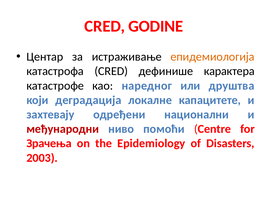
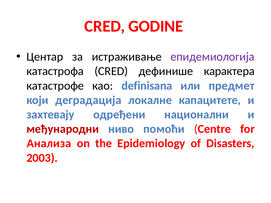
епидемиологија colour: orange -> purple (213, 57)
наредног: наредног -> definisana (147, 86)
друштва: друштва -> предмет (232, 86)
Зрачења: Зрачења -> Анализа (49, 144)
